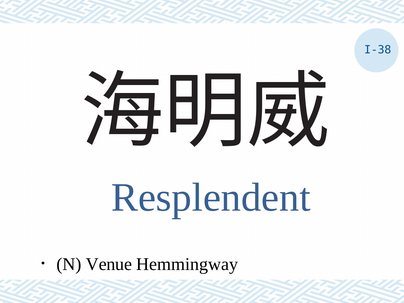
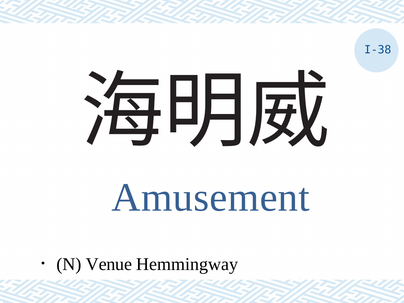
Resplendent: Resplendent -> Amusement (211, 197)
